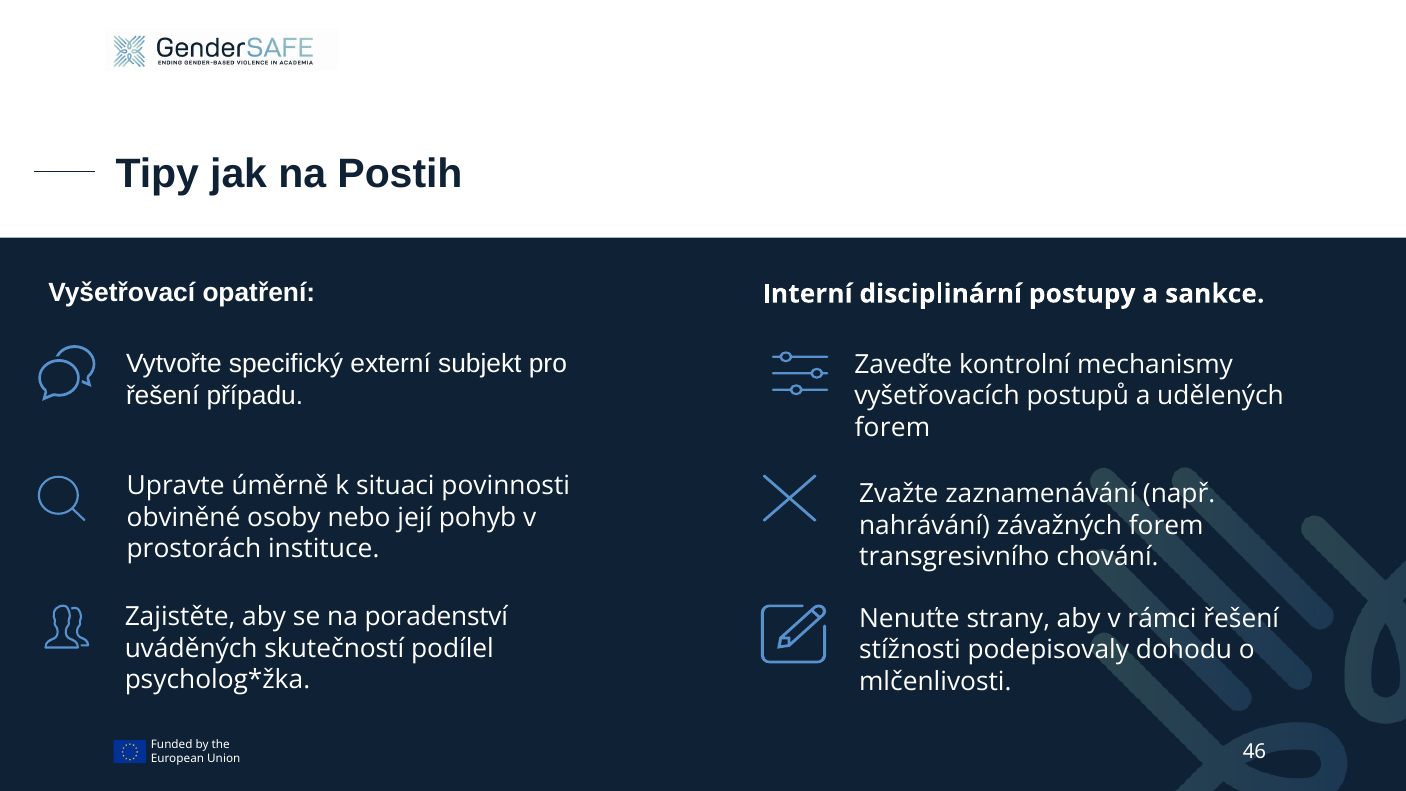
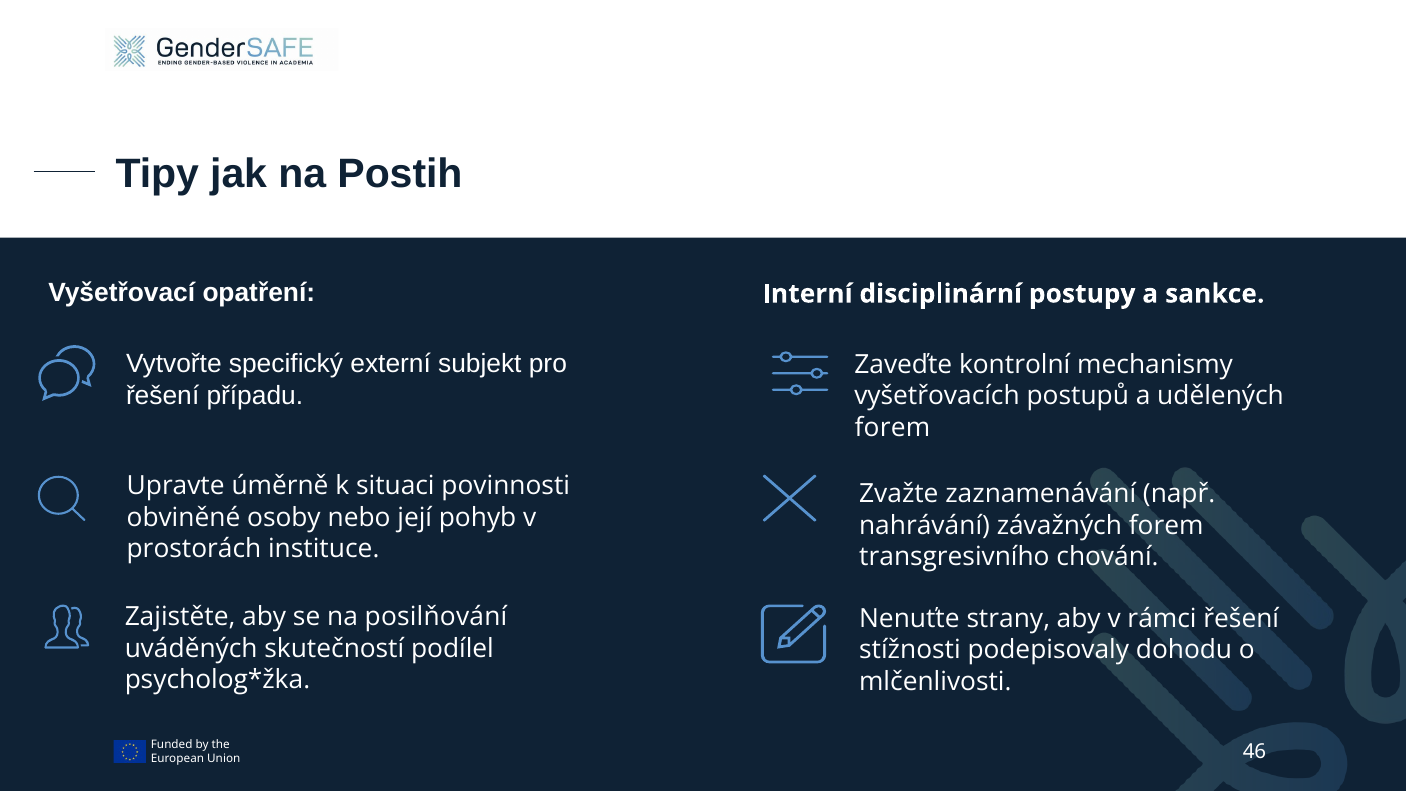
poradenství: poradenství -> posilňování (436, 617)
